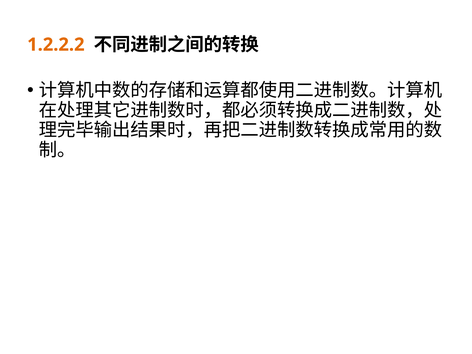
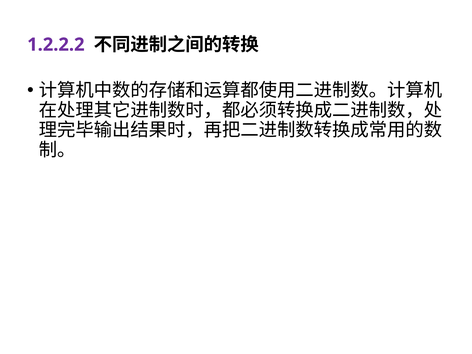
1.2.2.2 colour: orange -> purple (56, 45)
